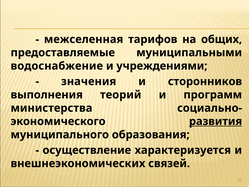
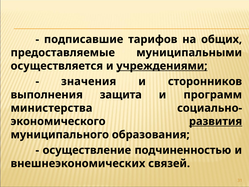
межселенная: межселенная -> подписавшие (84, 39)
водоснабжение: водоснабжение -> осуществляется (57, 66)
учреждениями underline: none -> present (162, 66)
теорий: теорий -> защита (121, 95)
характеризуется: характеризуется -> подчиненностью (183, 150)
